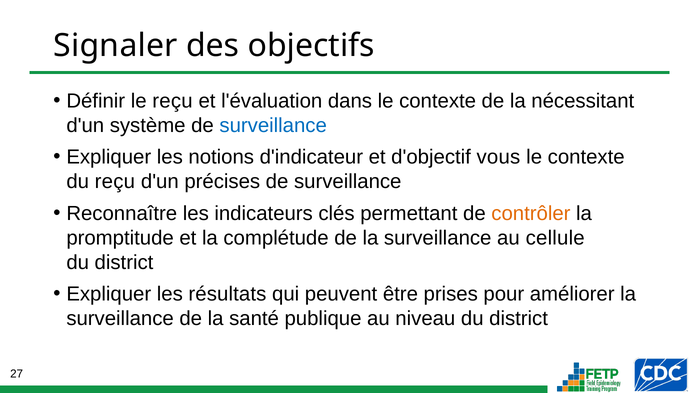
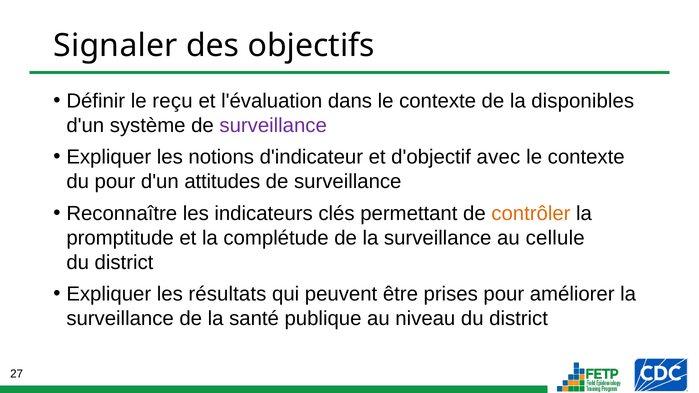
nécessitant: nécessitant -> disponibles (583, 101)
surveillance colour: blue -> purple (273, 126)
vous: vous -> avec (498, 157)
du reçu: reçu -> pour (115, 182)
précises: précises -> attitudes (222, 182)
